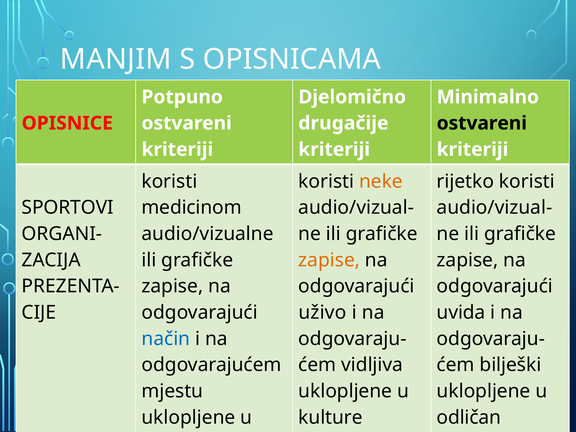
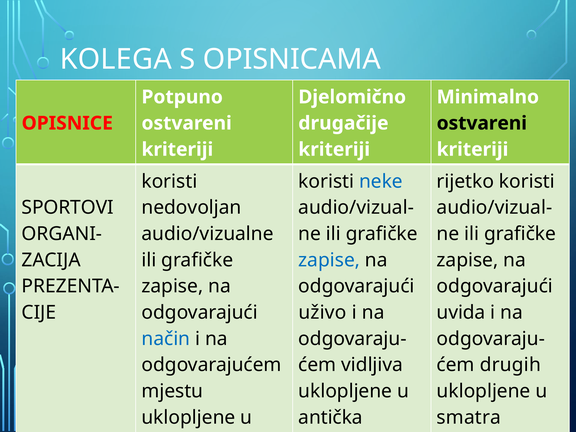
MANJIM: MANJIM -> KOLEGA (116, 59)
neke colour: orange -> blue (381, 181)
medicinom: medicinom -> nedovoljan (192, 208)
zapise colour: orange -> blue (329, 260)
bilješki: bilješki -> drugih (510, 365)
kulture: kulture -> antička (331, 417)
odličan: odličan -> smatra (469, 417)
